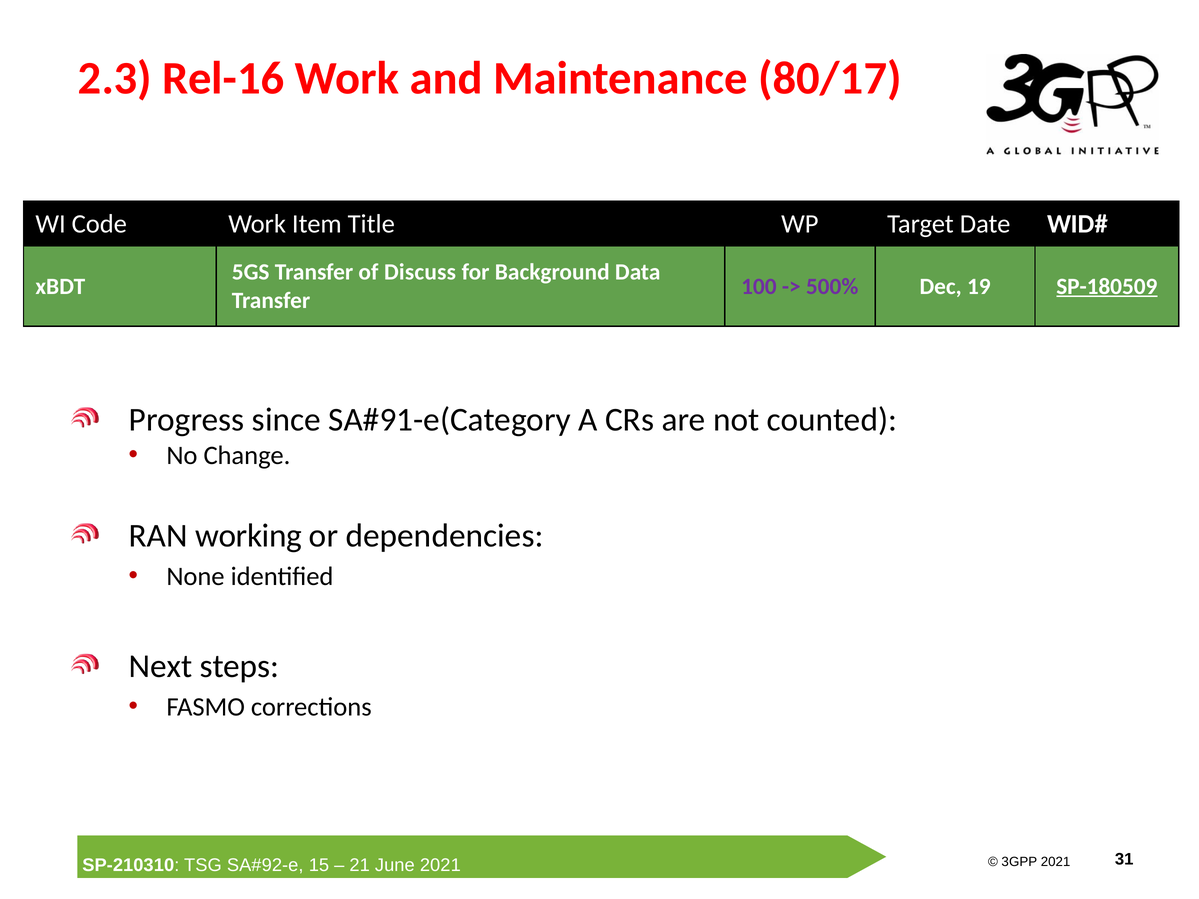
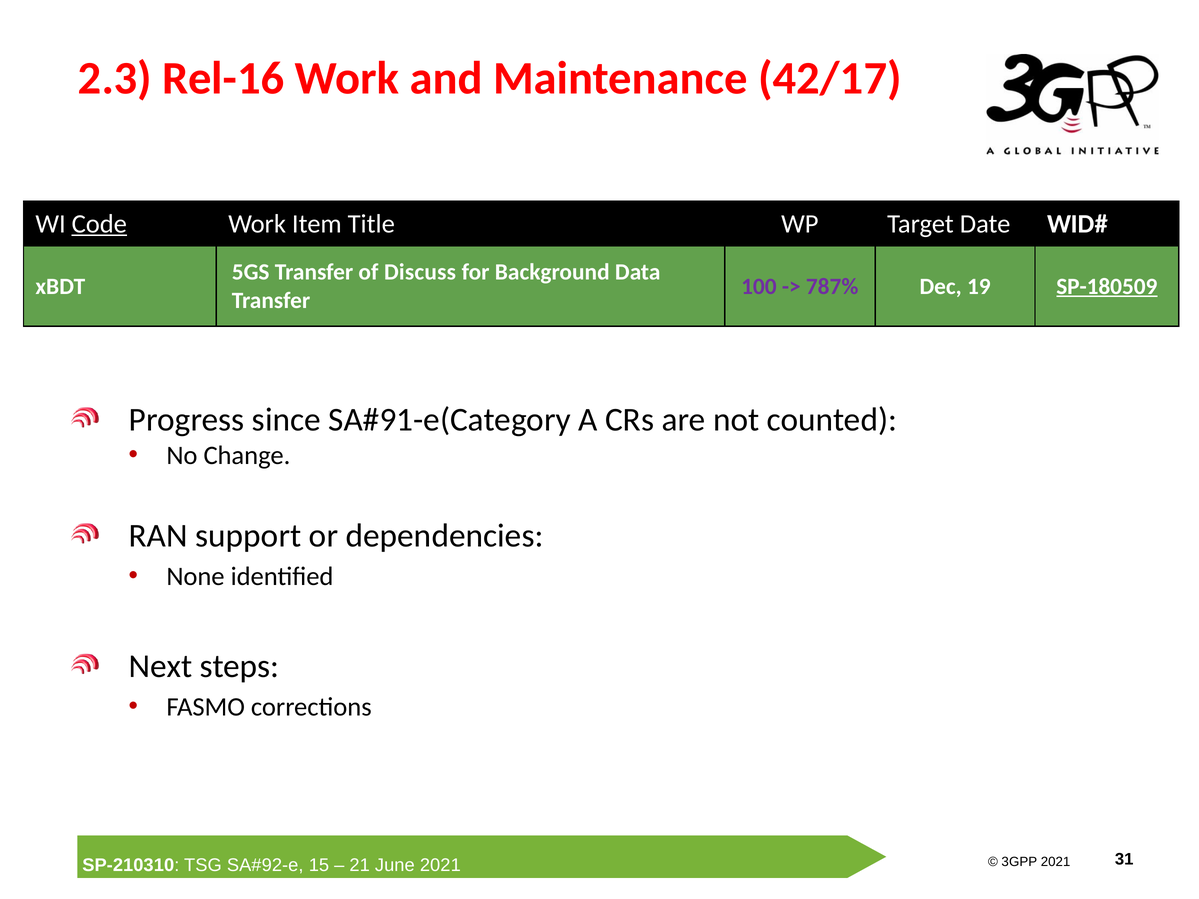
80/17: 80/17 -> 42/17 (830, 78)
Code underline: none -> present (99, 224)
500%: 500% -> 787% (832, 286)
working: working -> support (248, 536)
